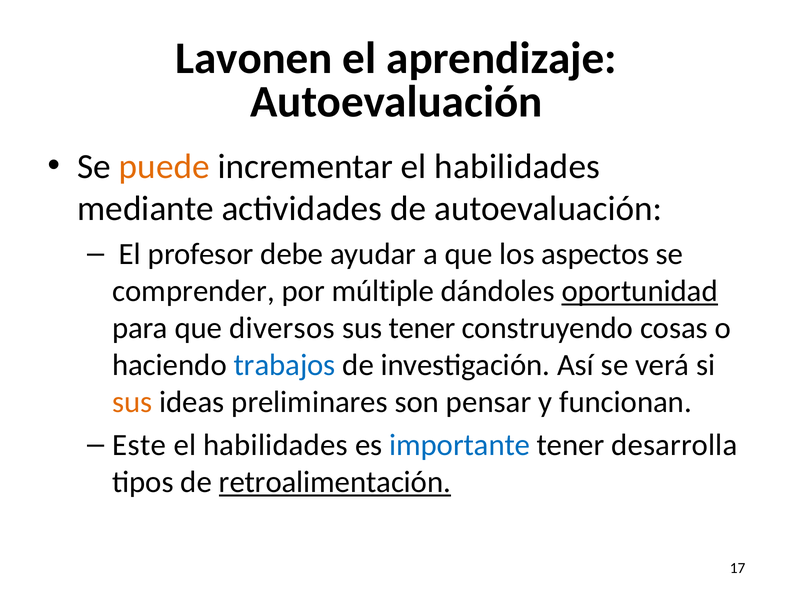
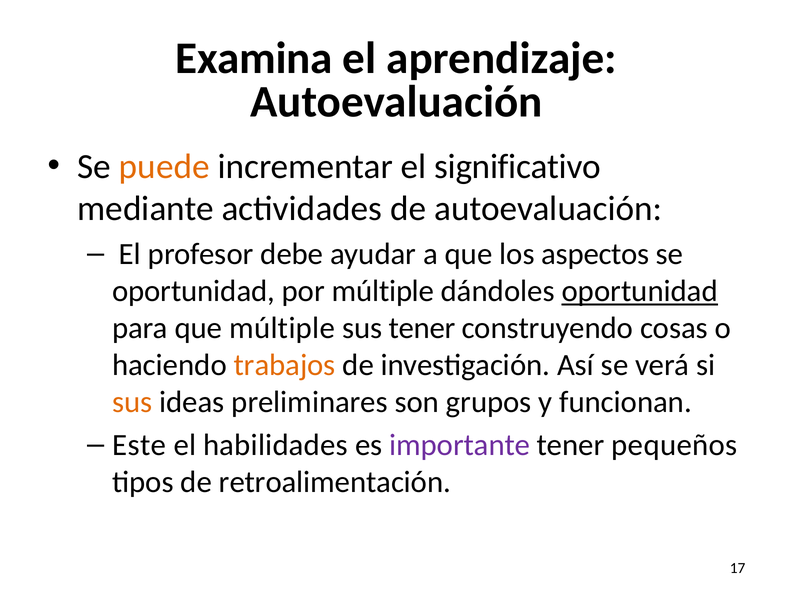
Lavonen: Lavonen -> Examina (254, 58)
incrementar el habilidades: habilidades -> significativo (518, 166)
comprender: comprender -> oportunidad (193, 291)
que diversos: diversos -> múltiple (282, 328)
trabajos colour: blue -> orange (285, 365)
pensar: pensar -> grupos (489, 402)
importante colour: blue -> purple (460, 445)
desarrolla: desarrolla -> pequeños (674, 445)
retroalimentación underline: present -> none (335, 482)
